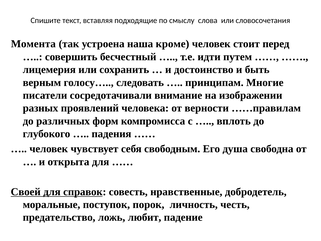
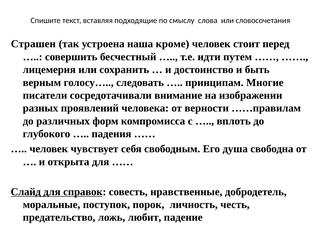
Момента: Момента -> Страшен (33, 44)
Своей: Своей -> Слайд (26, 192)
